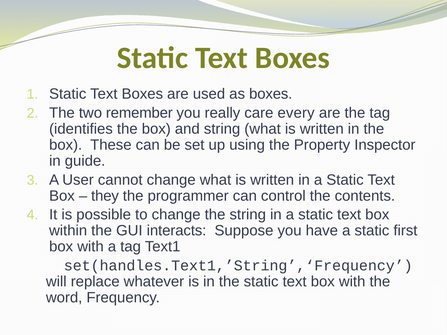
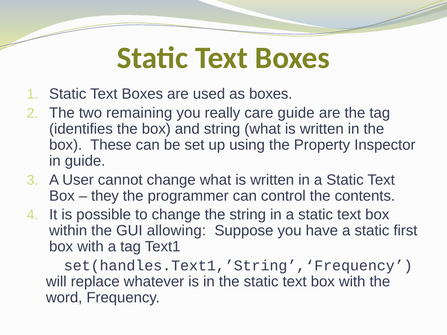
remember: remember -> remaining (139, 113)
care every: every -> guide (296, 113)
interacts: interacts -> allowing (176, 231)
